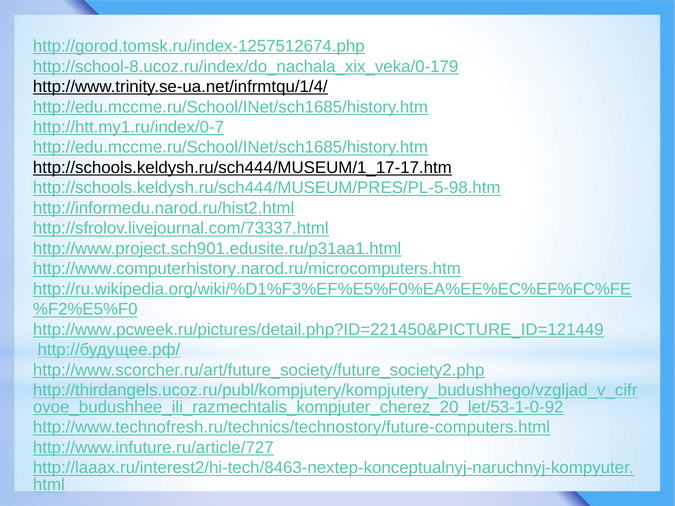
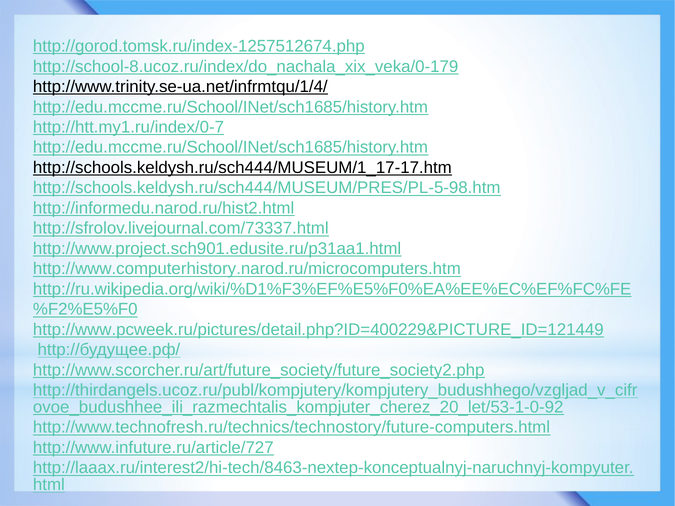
http://www.pcweek.ru/pictures/detail.php?ID=221450&PICTURE_ID=121449: http://www.pcweek.ru/pictures/detail.php?ID=221450&PICTURE_ID=121449 -> http://www.pcweek.ru/pictures/detail.php?ID=400229&PICTURE_ID=121449 (318, 330)
